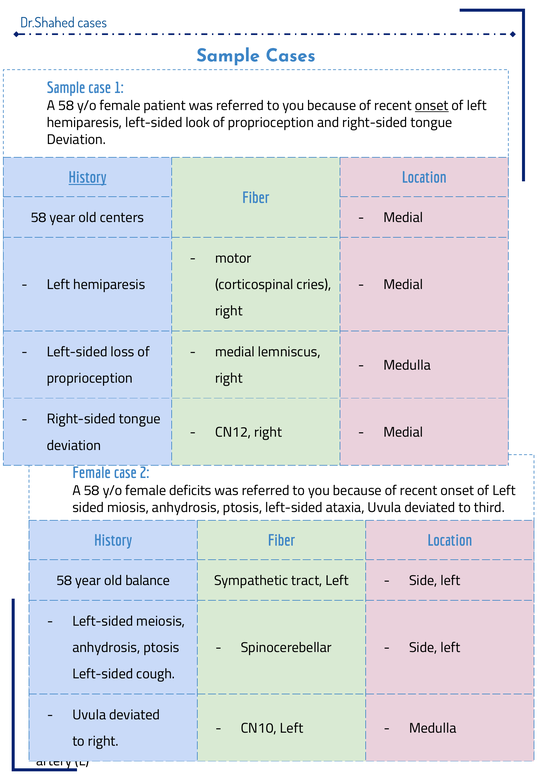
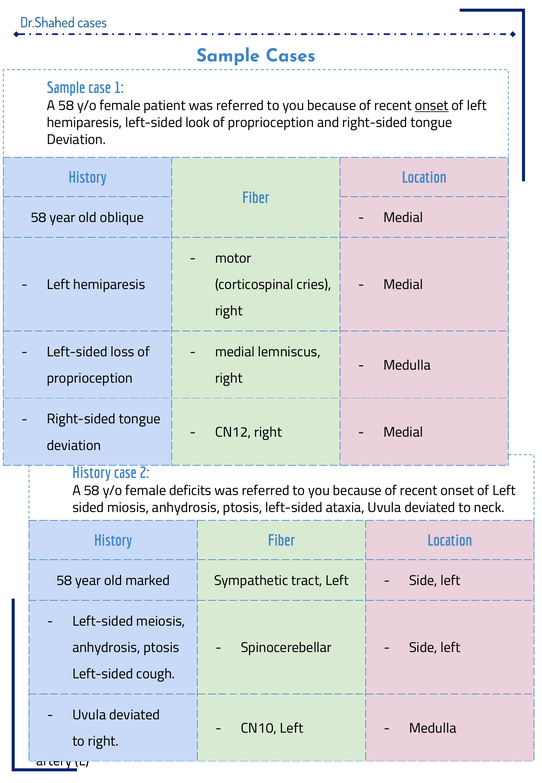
History underline: present -> none (88, 178)
centers: centers -> oblique (122, 217)
Female: Female -> History (92, 473)
third: third -> neck (489, 507)
balance: balance -> marked (148, 580)
